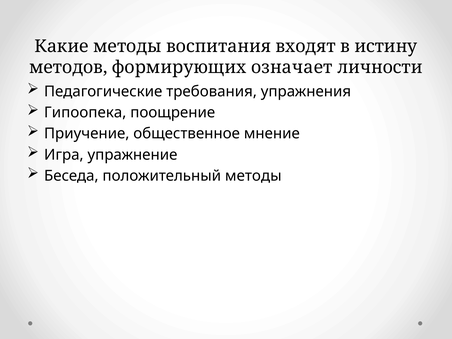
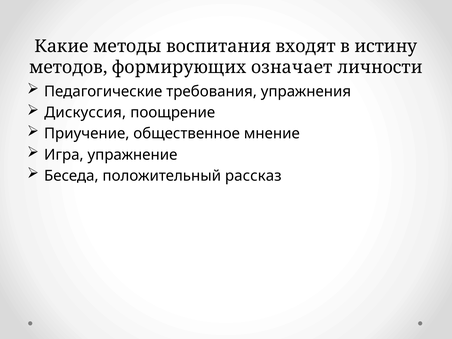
Гипоопека: Гипоопека -> Дискуссия (85, 113)
положительный методы: методы -> рассказ (253, 176)
